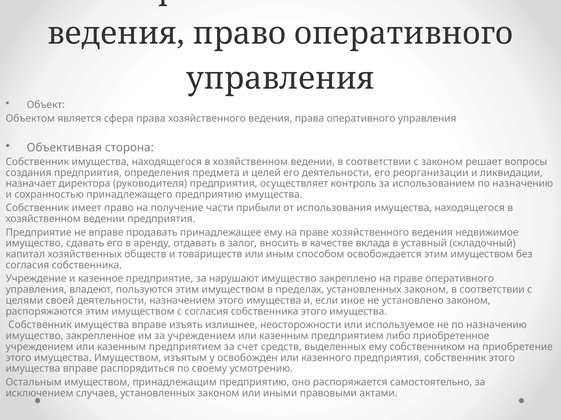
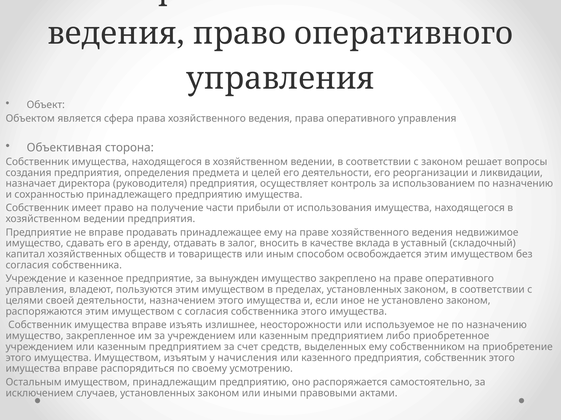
нарушают: нарушают -> вынужден (234, 279)
освобожден: освобожден -> начисления (247, 358)
